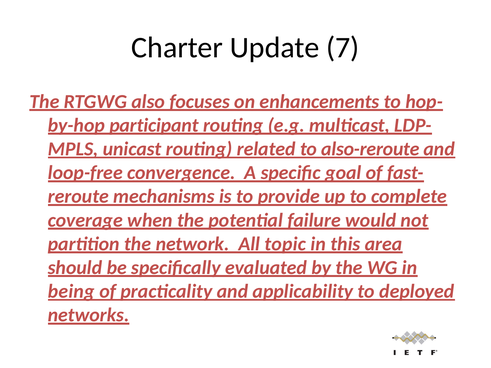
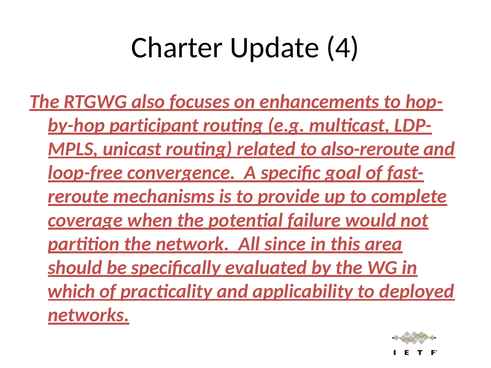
7: 7 -> 4 (343, 48)
topic: topic -> since (285, 244)
being: being -> which (71, 292)
